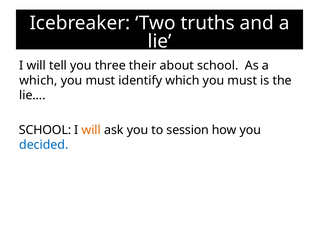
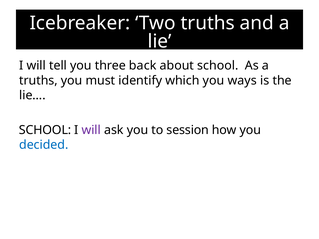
their: their -> back (143, 66)
which: which -> truths (38, 81)
identify which you must: must -> ways (242, 81)
will colour: orange -> purple (91, 130)
